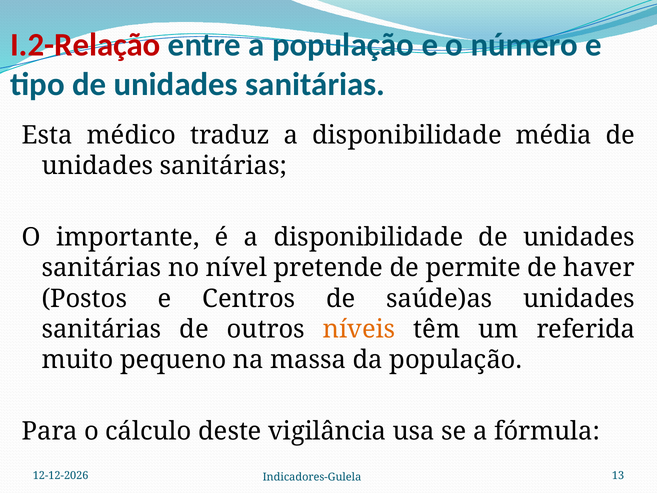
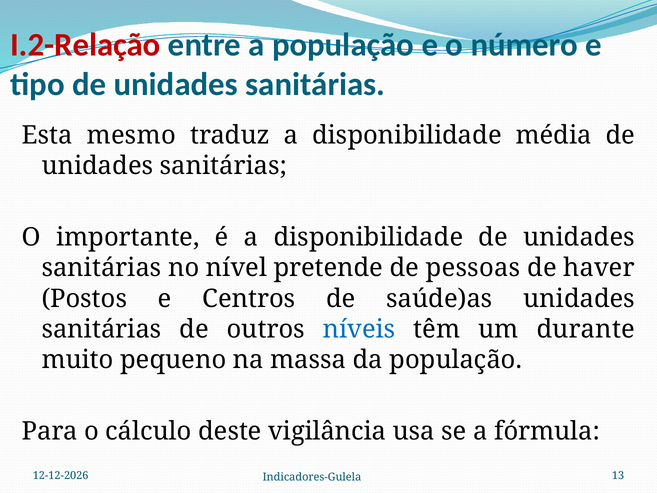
médico: médico -> mesmo (131, 135)
permite: permite -> pessoas (473, 268)
níveis colour: orange -> blue (359, 329)
referida: referida -> durante (586, 329)
